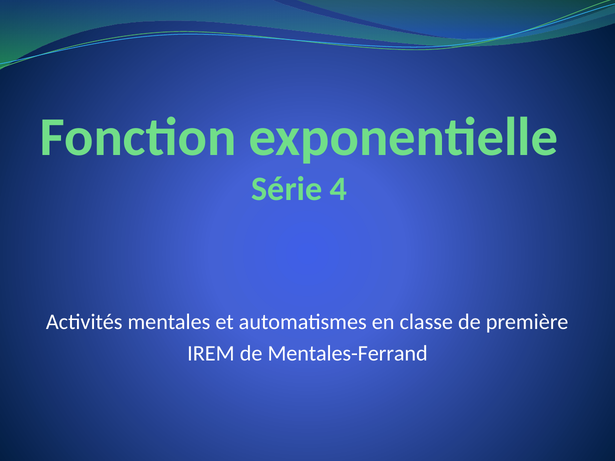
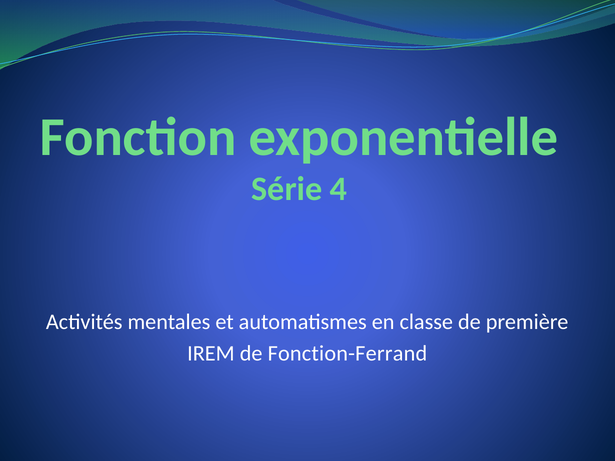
Mentales-Ferrand: Mentales-Ferrand -> Fonction-Ferrand (347, 353)
